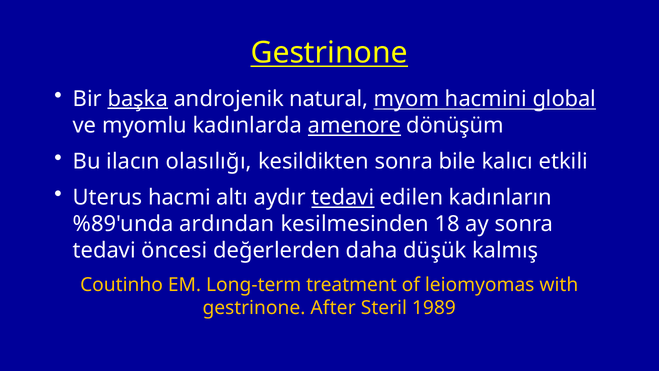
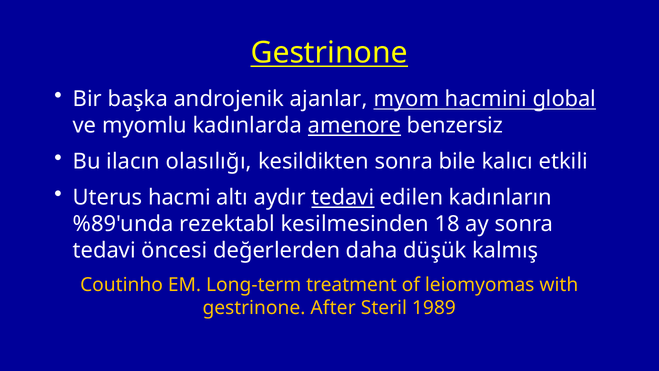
başka underline: present -> none (138, 99)
natural: natural -> ajanlar (329, 99)
dönüşüm: dönüşüm -> benzersiz (455, 125)
ardından: ardından -> rezektabl (227, 224)
